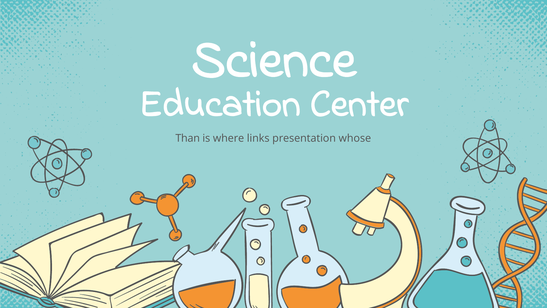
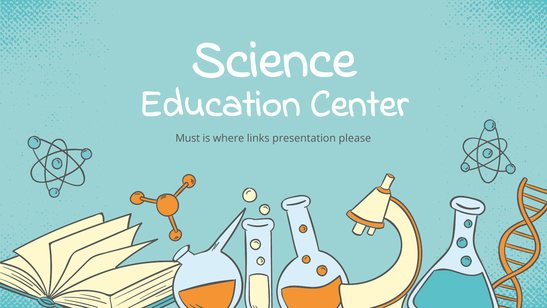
Than: Than -> Must (188, 138)
whose: whose -> please (355, 138)
